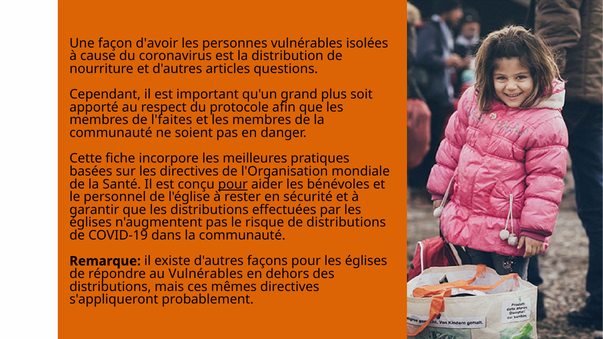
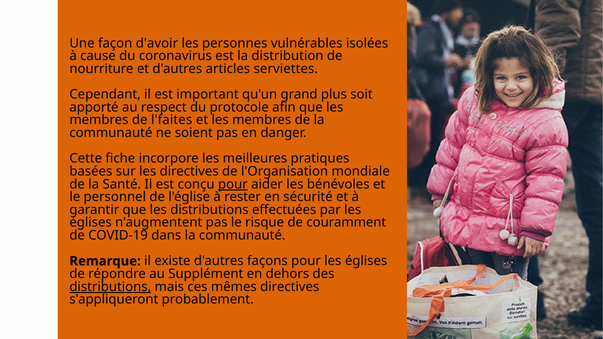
questions: questions -> serviettes (286, 69)
de distributions: distributions -> couramment (346, 223)
au Vulnérables: Vulnérables -> Supplément (206, 274)
distributions underline: none -> present (110, 287)
